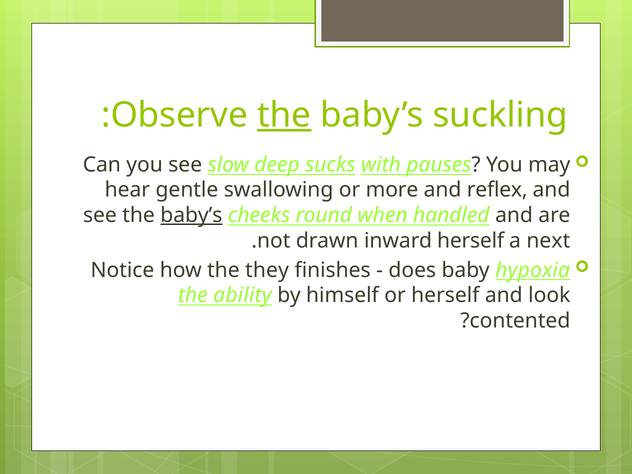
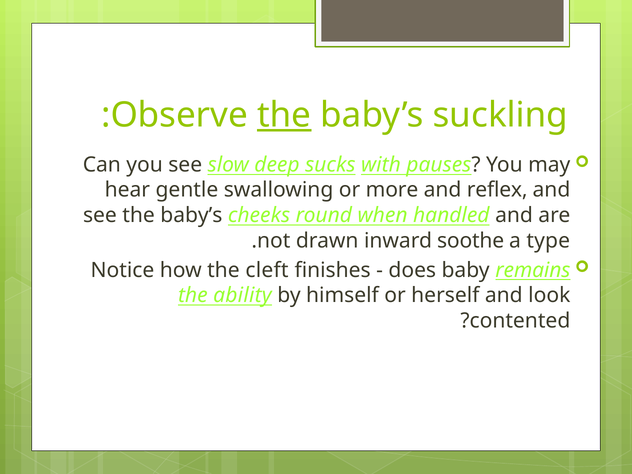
baby’s underline: present -> none (191, 215)
inward herself: herself -> soothe (471, 241)
next: next -> type (548, 241)
they: they -> cleft (267, 270)
hypoxia: hypoxia -> remains (533, 270)
